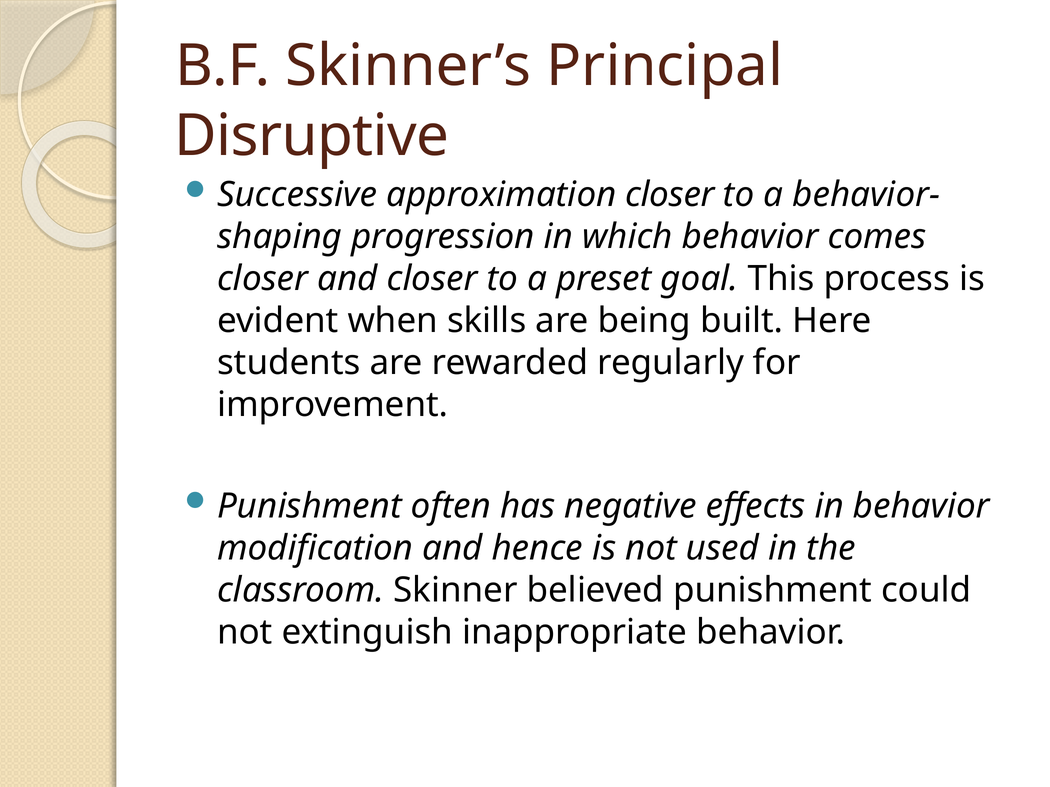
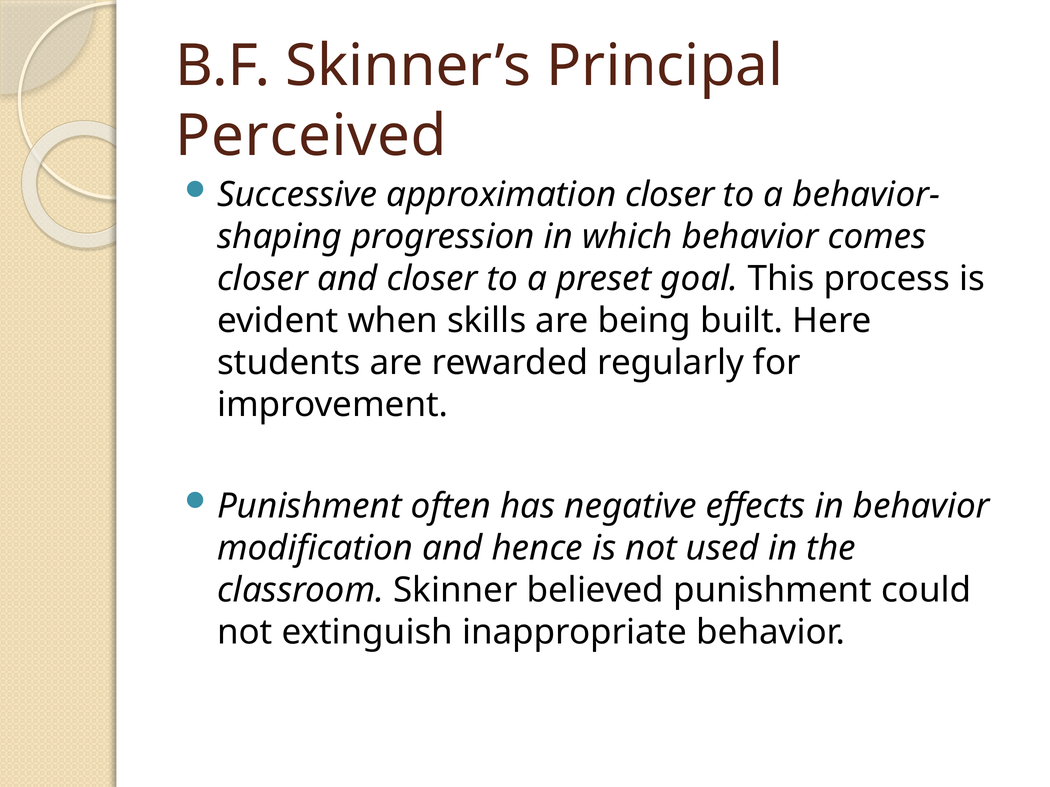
Disruptive: Disruptive -> Perceived (311, 136)
